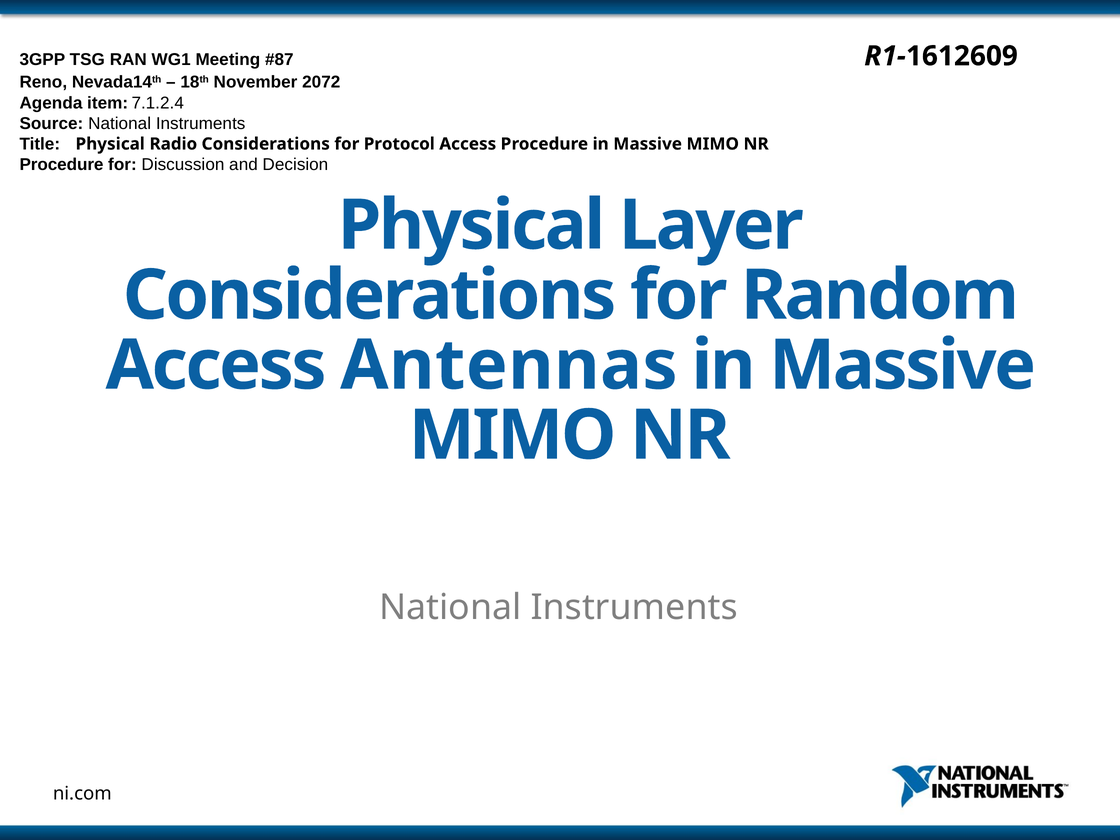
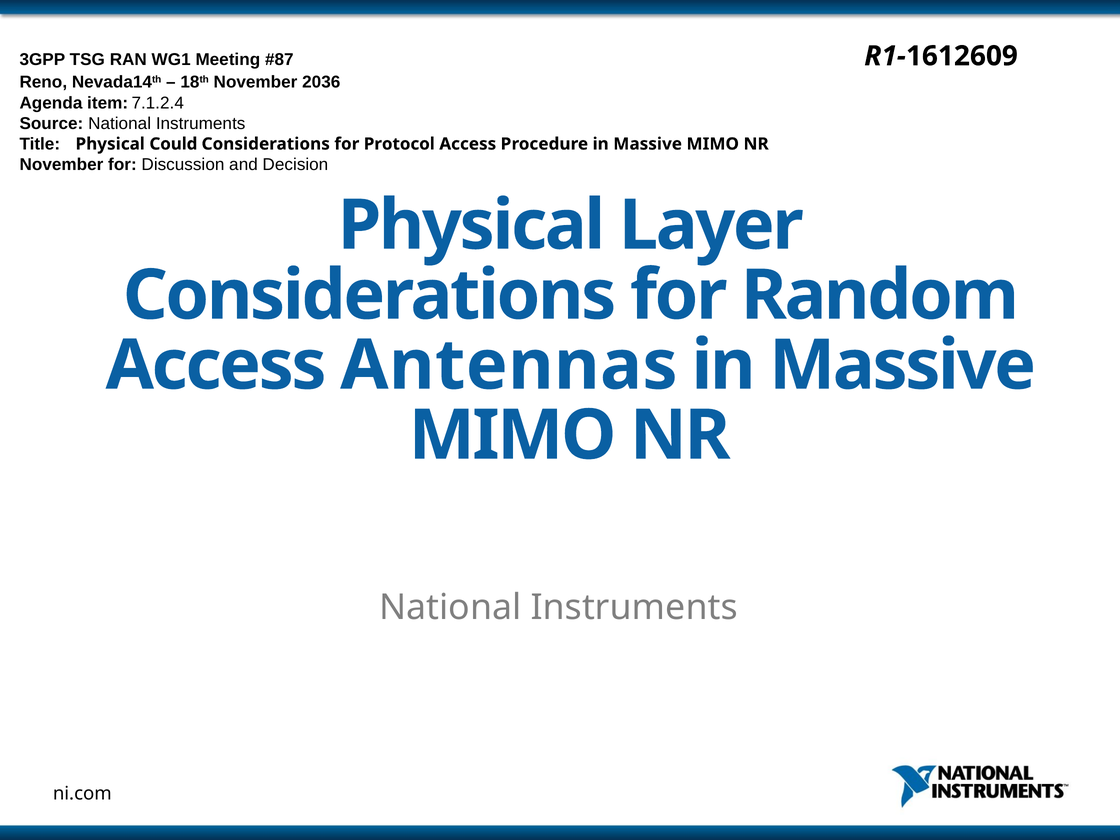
2072: 2072 -> 2036 (321, 82)
Radio: Radio -> Could (173, 144)
Procedure: Procedure -> November (61, 165)
